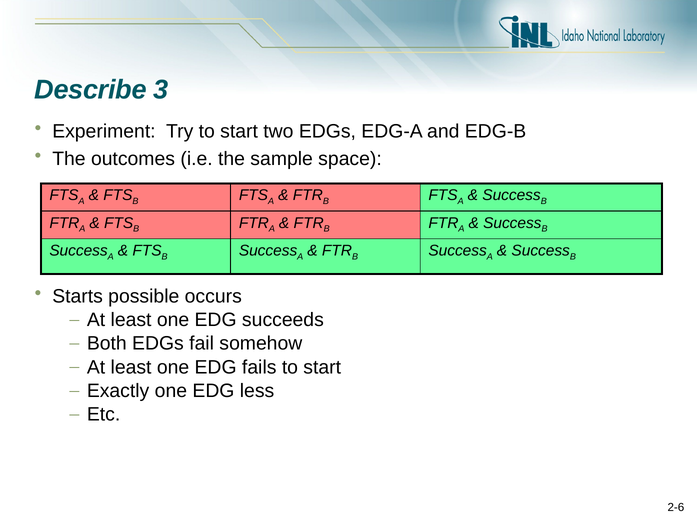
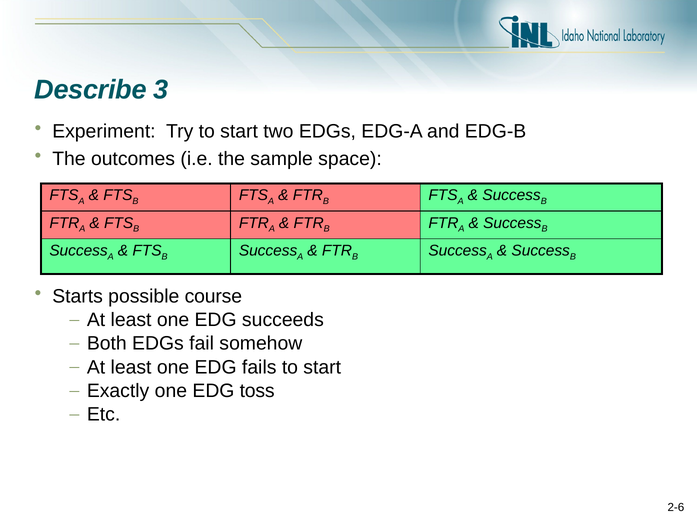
occurs: occurs -> course (213, 296)
less: less -> toss (257, 391)
